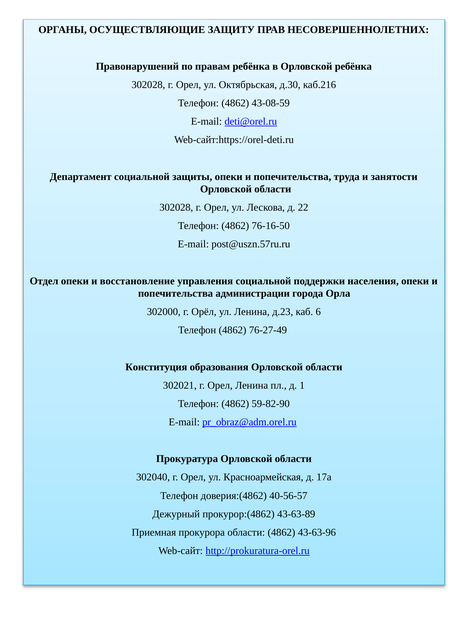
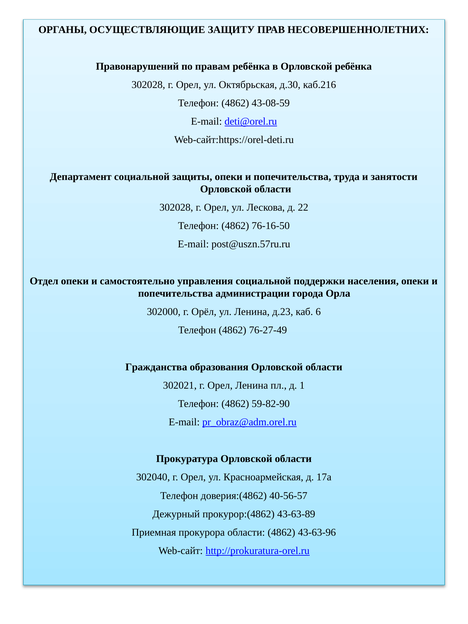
восстановление: восстановление -> самостоятельно (137, 281)
Конституция: Конституция -> Гражданства (156, 367)
